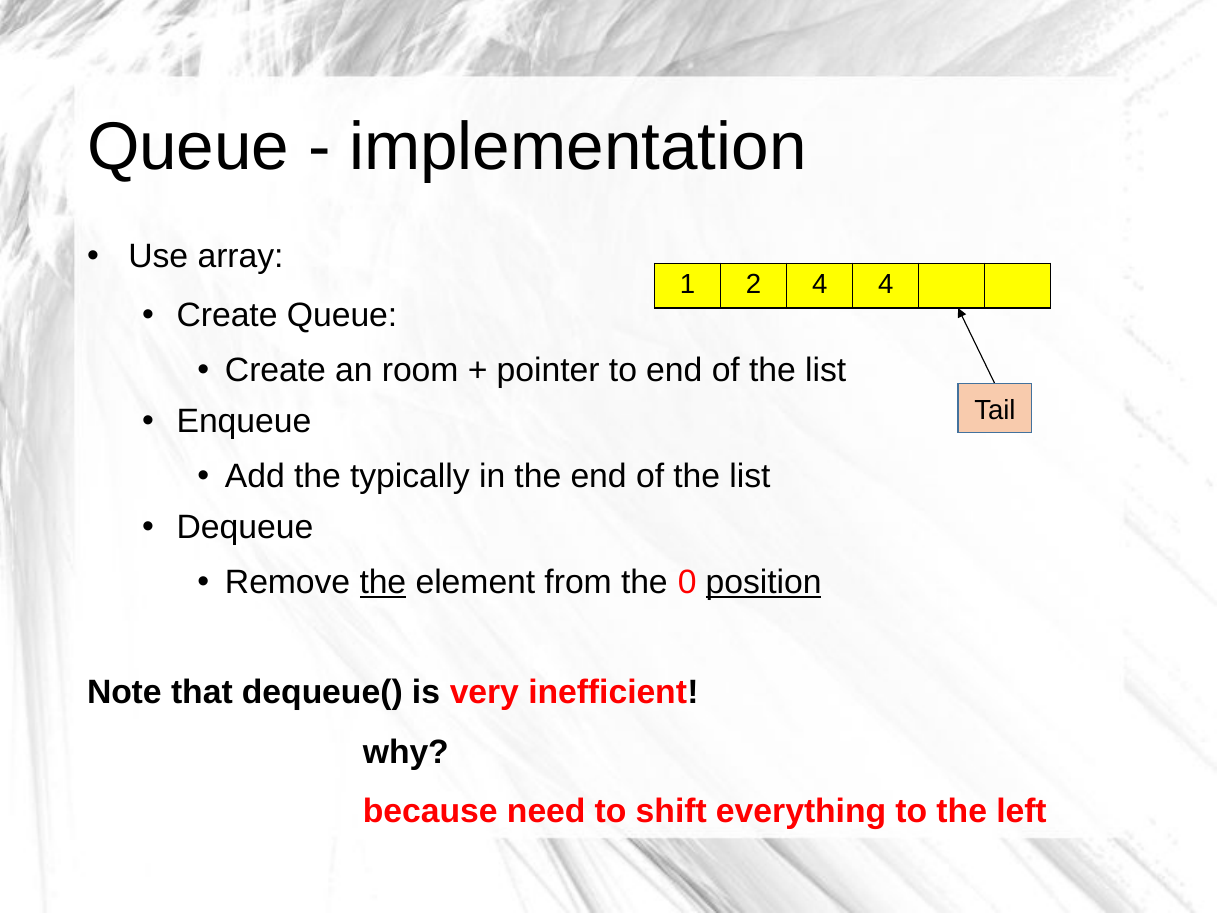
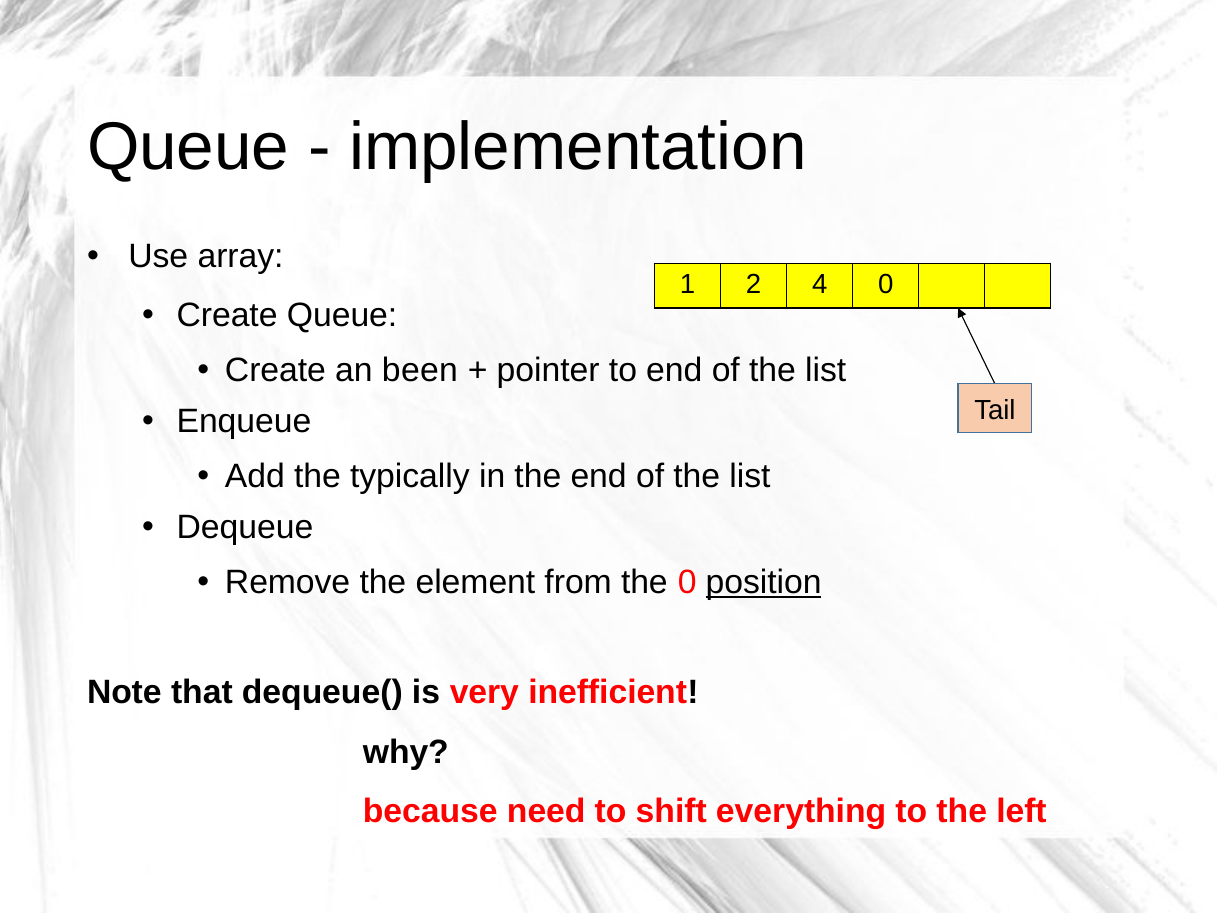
4 4: 4 -> 0 (886, 285)
room: room -> been (420, 371)
the underline: present -> none (383, 582)
